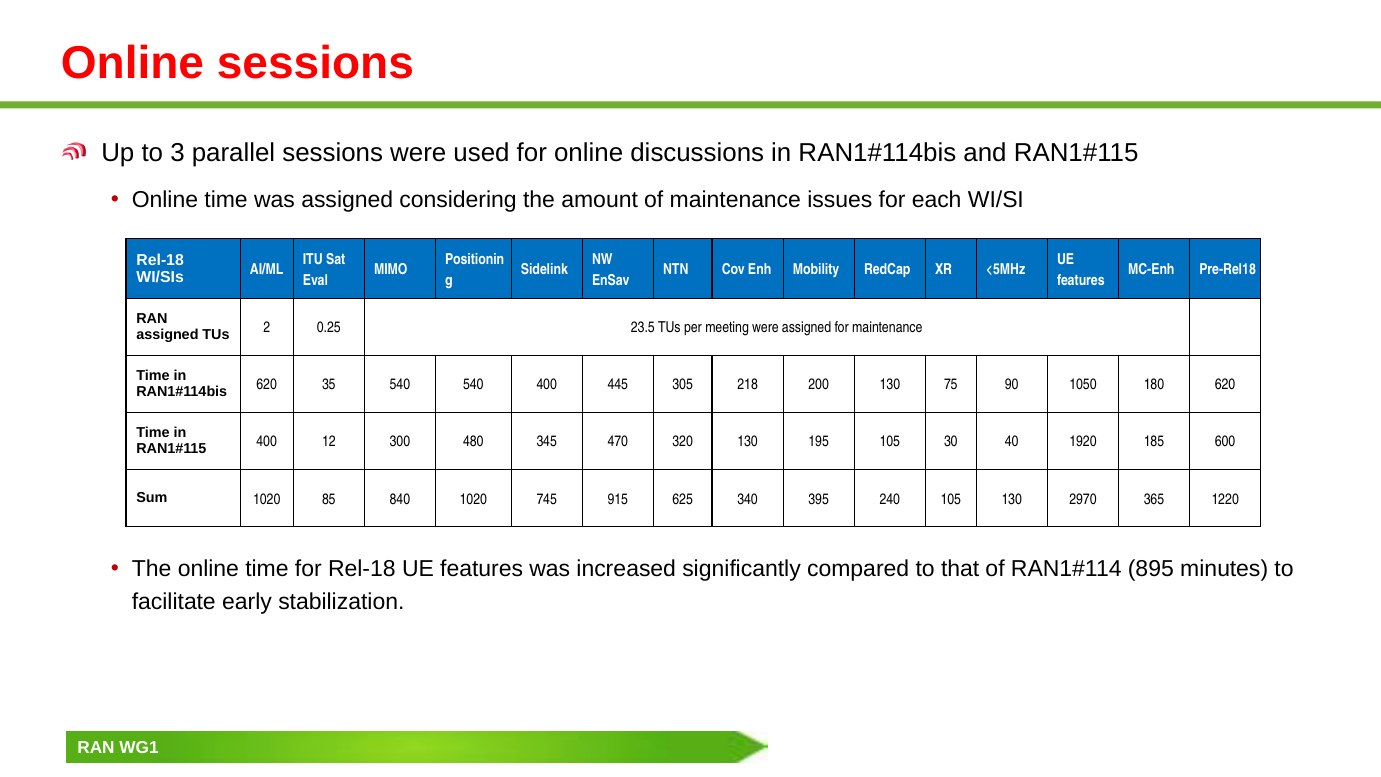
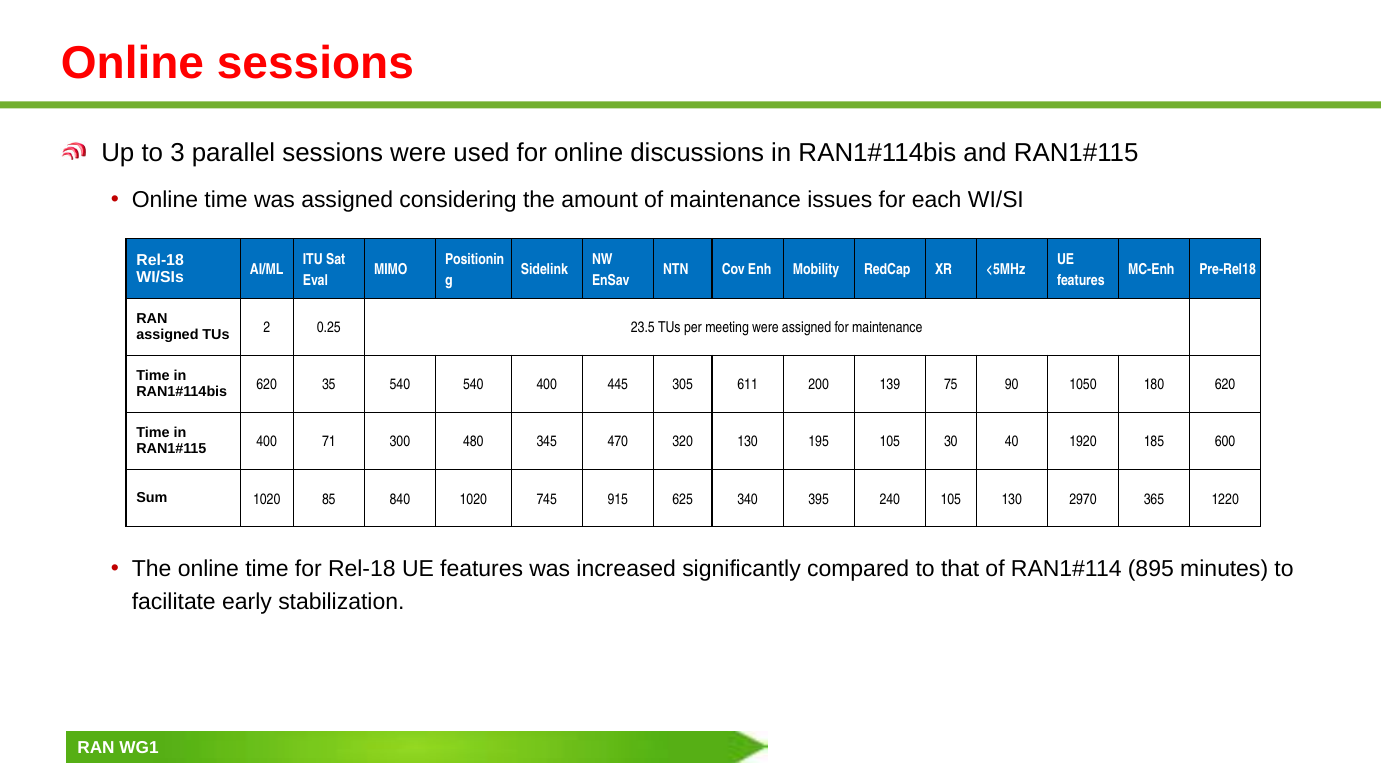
218: 218 -> 611 (748, 385)
200 130: 130 -> 139 (890, 385)
12: 12 -> 71 (329, 442)
